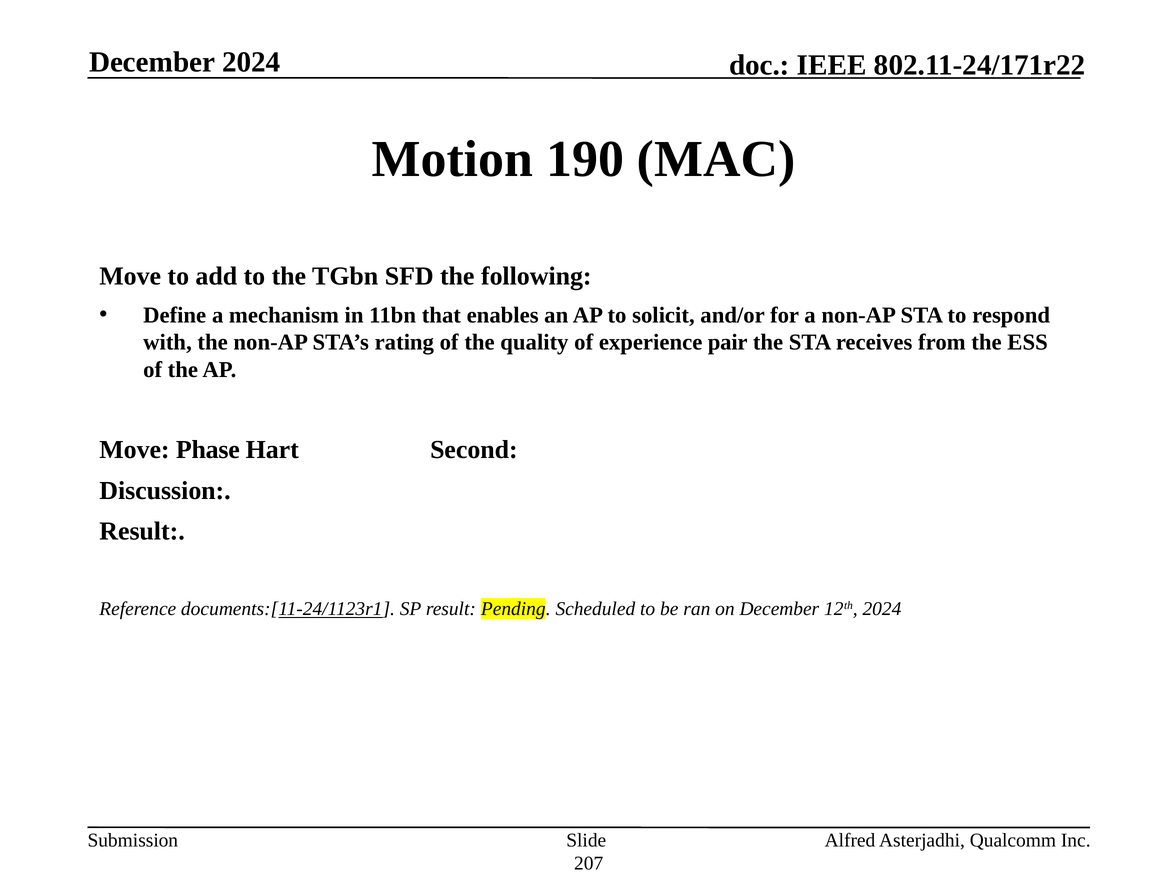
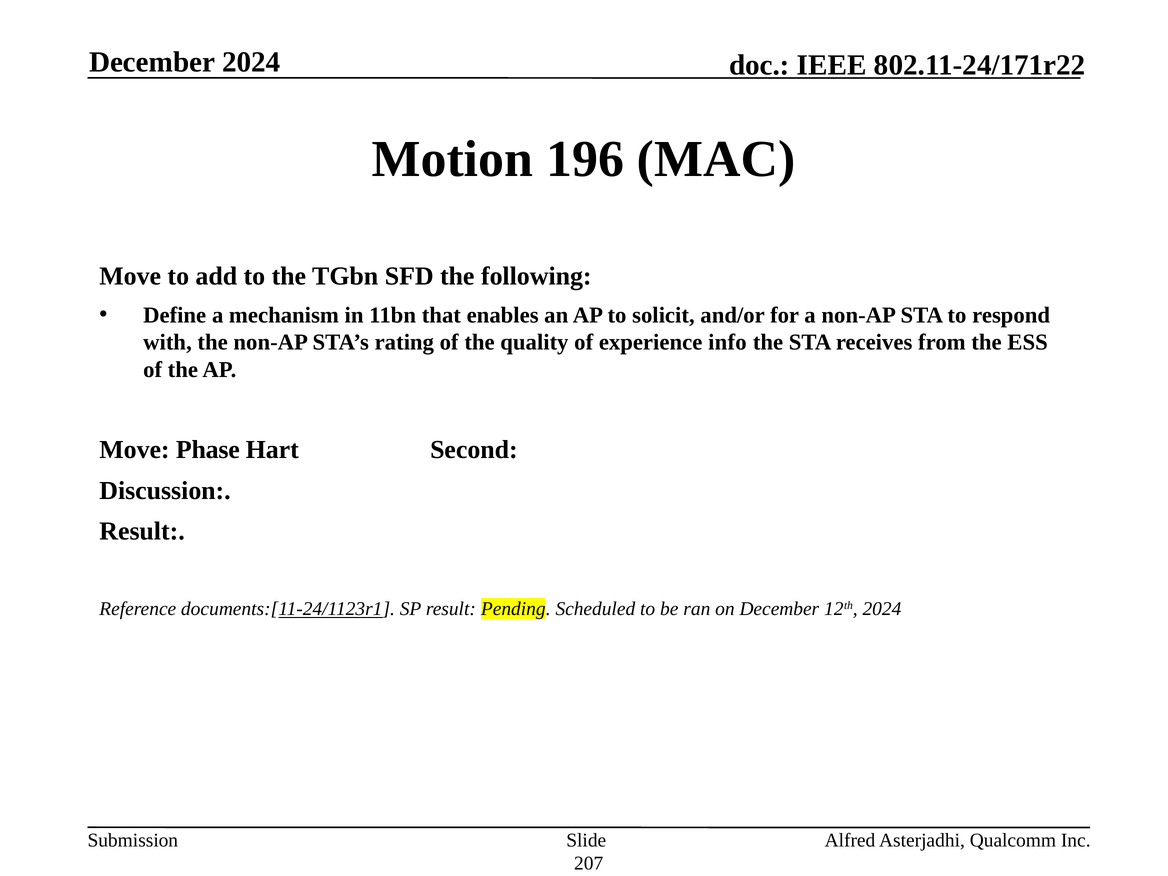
190: 190 -> 196 (585, 159)
pair: pair -> info (727, 342)
